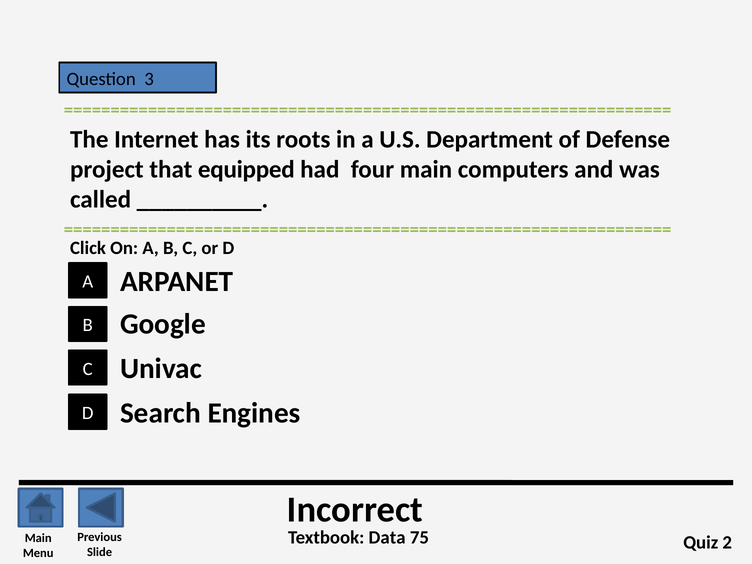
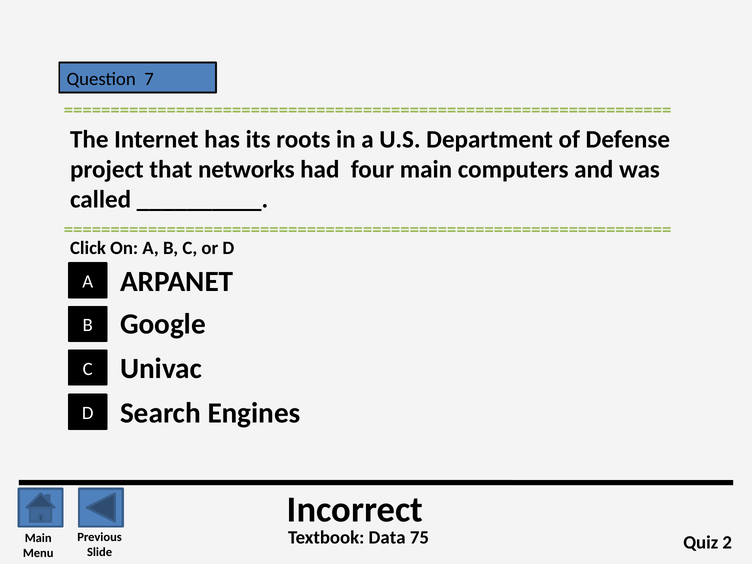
3: 3 -> 7 (149, 79)
equipped: equipped -> networks (246, 170)
